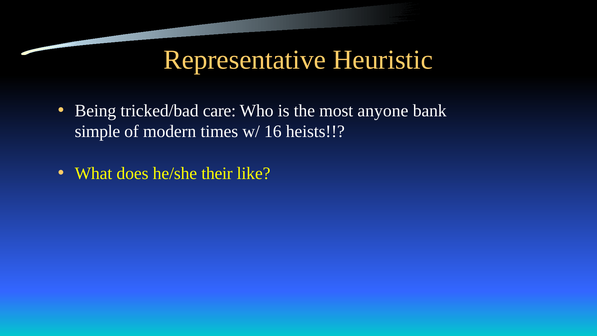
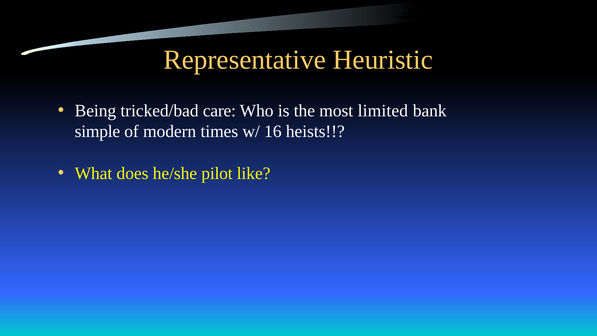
anyone: anyone -> limited (383, 111)
their: their -> pilot (217, 173)
